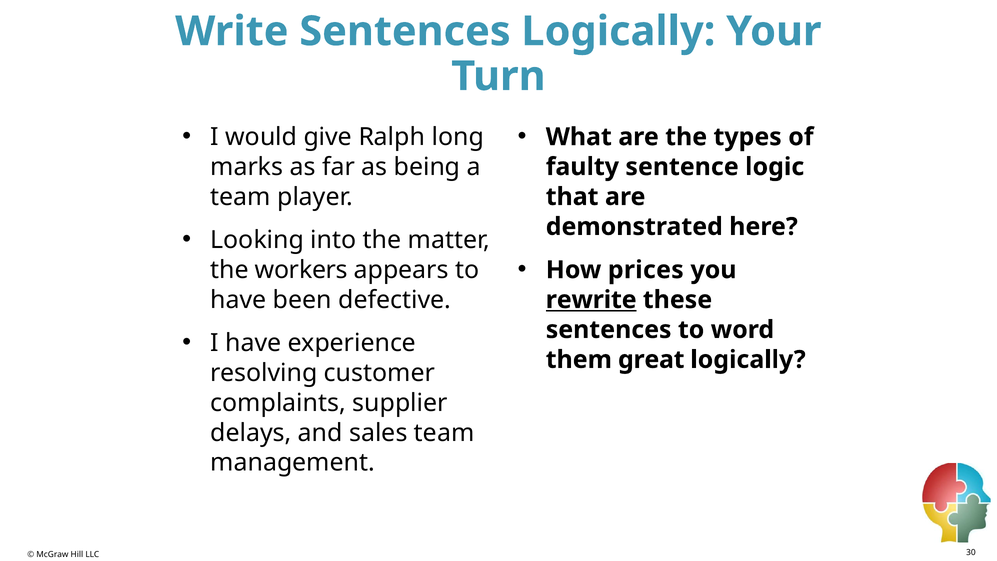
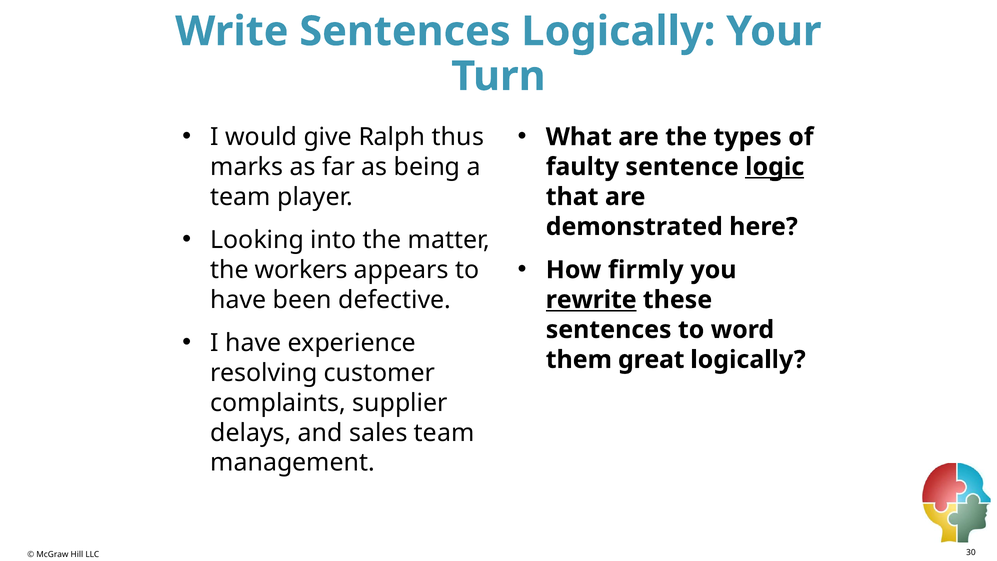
long: long -> thus (458, 137)
logic underline: none -> present (775, 167)
prices: prices -> firmly (646, 270)
